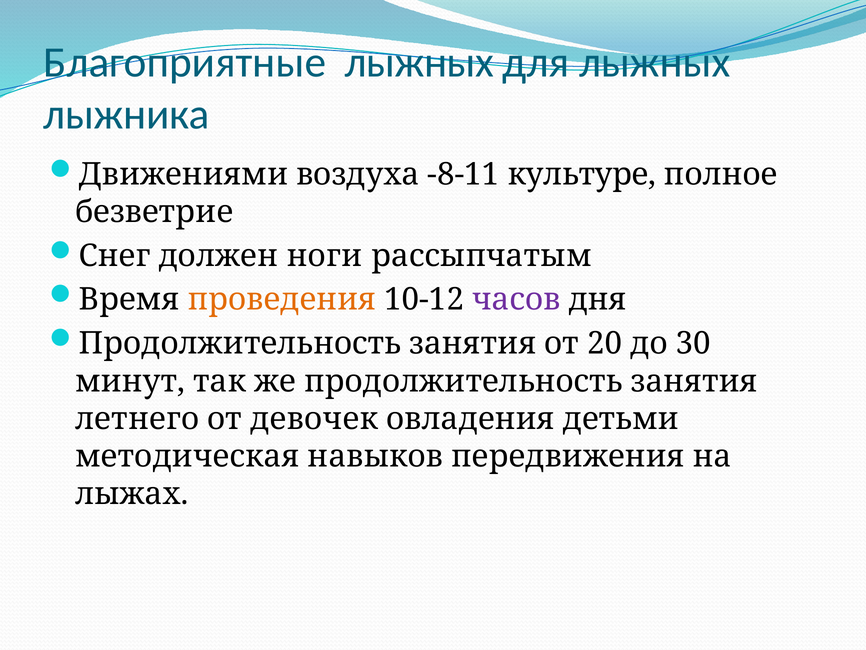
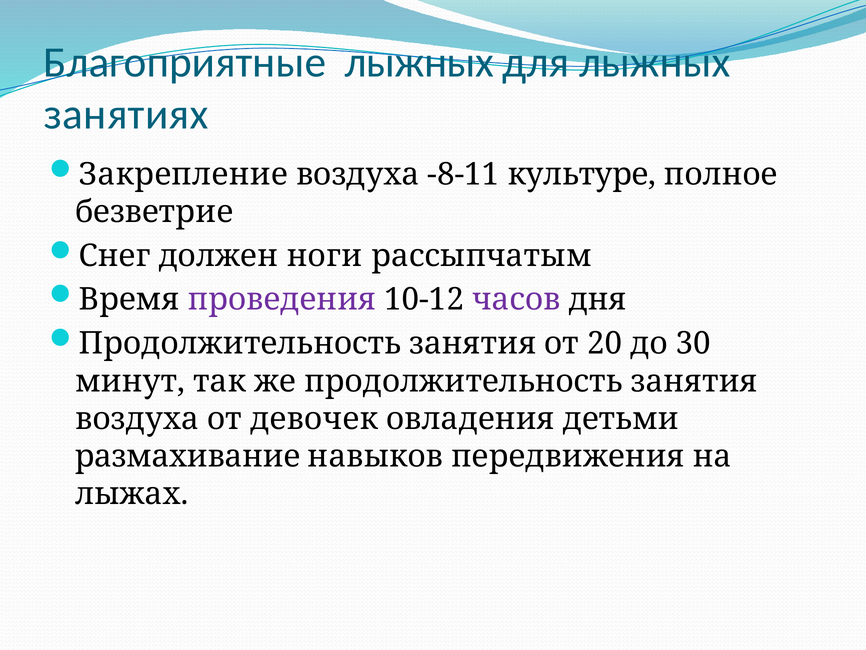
лыжника: лыжника -> занятиях (126, 115)
Движениями: Движениями -> Закрепление (183, 174)
проведения colour: orange -> purple (282, 299)
летнего: летнего -> воздуха (137, 418)
методическая: методическая -> размахивание (187, 456)
